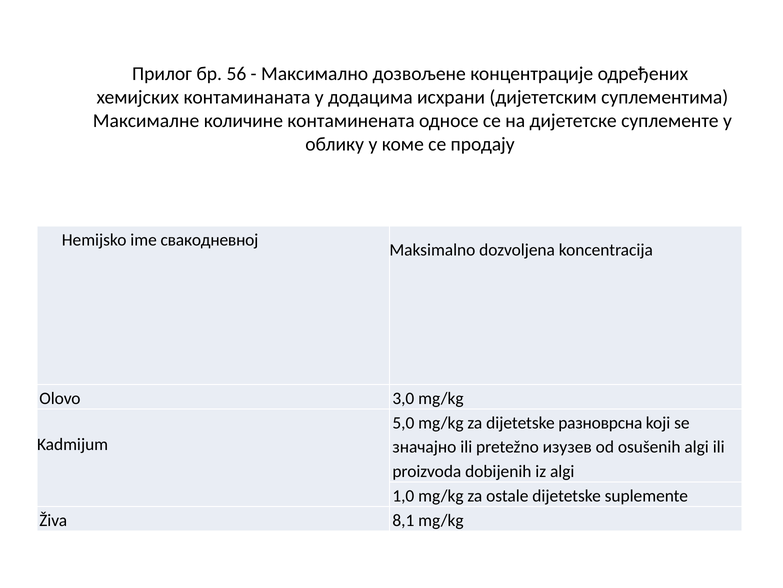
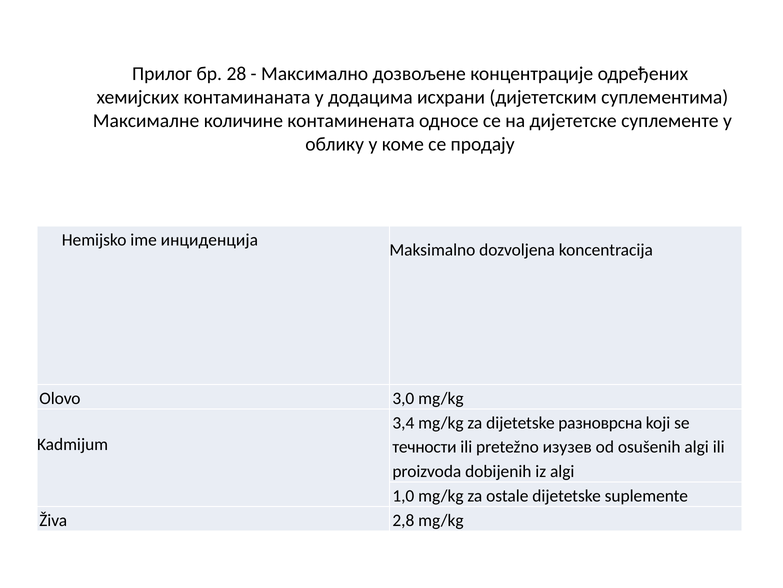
56: 56 -> 28 (236, 74)
свакодневној: свакодневној -> инциденција (209, 240)
5,0: 5,0 -> 3,4 (403, 422)
значајно: значајно -> течности (424, 447)
8,1: 8,1 -> 2,8 (403, 520)
